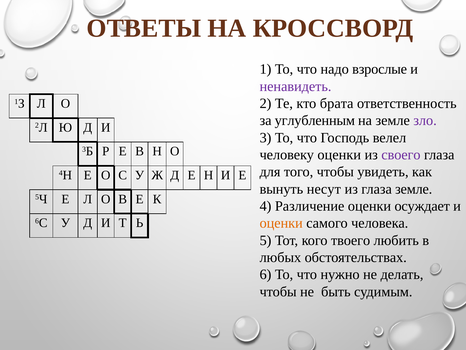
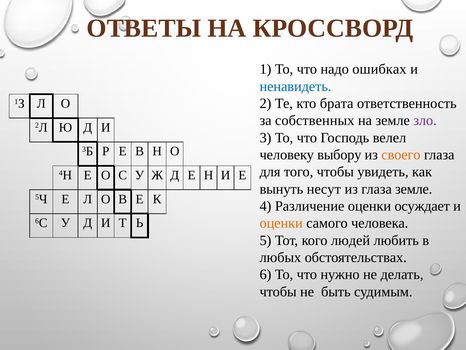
взрослые: взрослые -> ошибках (379, 69)
ненавидеть colour: purple -> blue (296, 86)
углубленным: углубленным -> собственных (315, 120)
человеку оценки: оценки -> выбору (339, 155)
своего colour: purple -> orange (401, 155)
твоего: твоего -> людей (351, 240)
